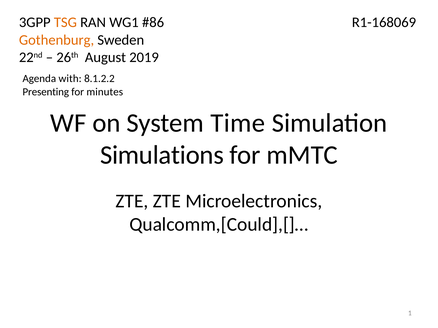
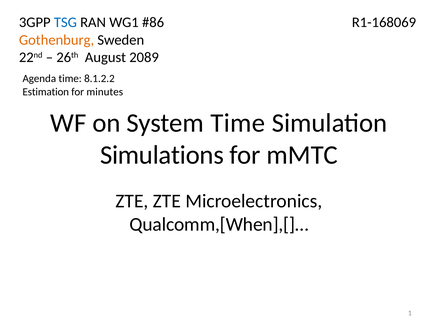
TSG colour: orange -> blue (65, 22)
2019: 2019 -> 2089 (144, 57)
Agenda with: with -> time (70, 79)
Presenting: Presenting -> Estimation (46, 92)
Qualcomm,[Could],[]…: Qualcomm,[Could],[]… -> Qualcomm,[When],[]… (219, 225)
